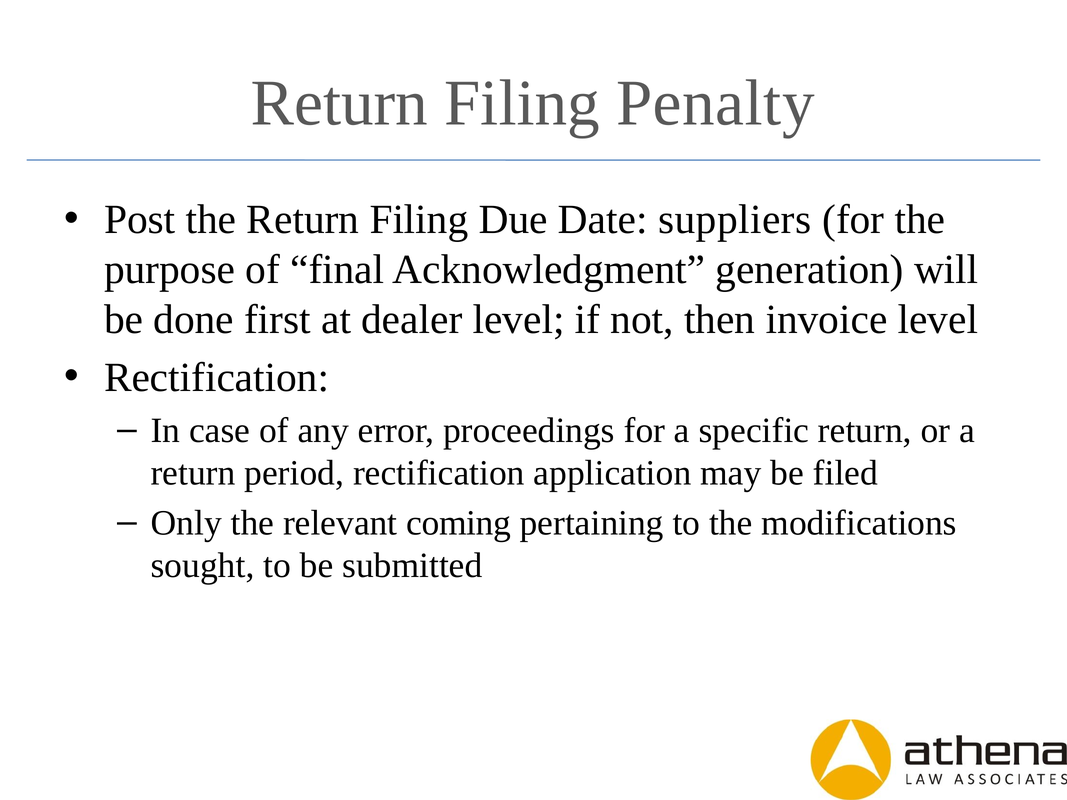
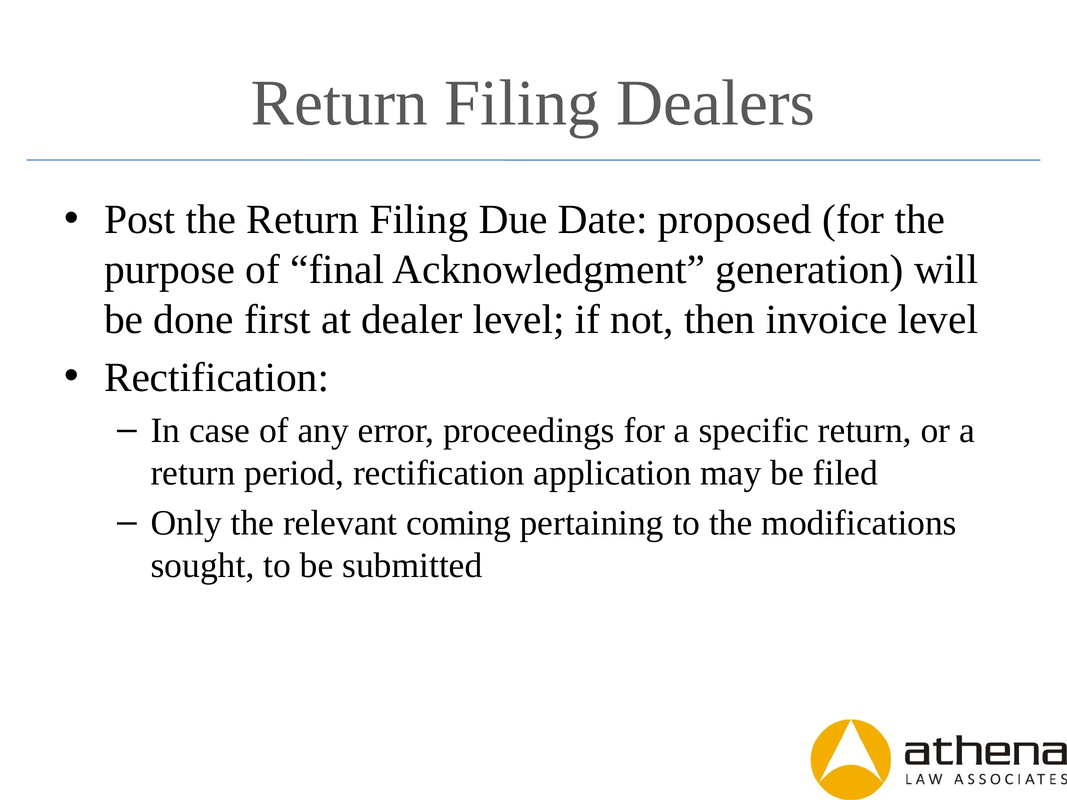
Penalty: Penalty -> Dealers (716, 103)
suppliers: suppliers -> proposed (735, 220)
